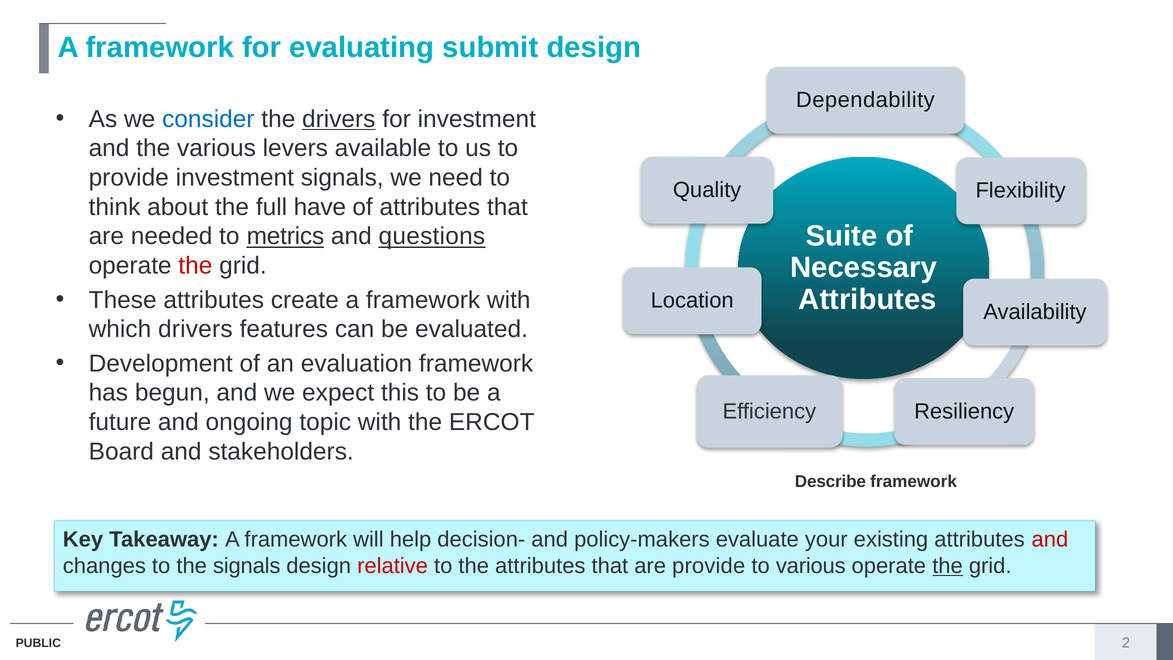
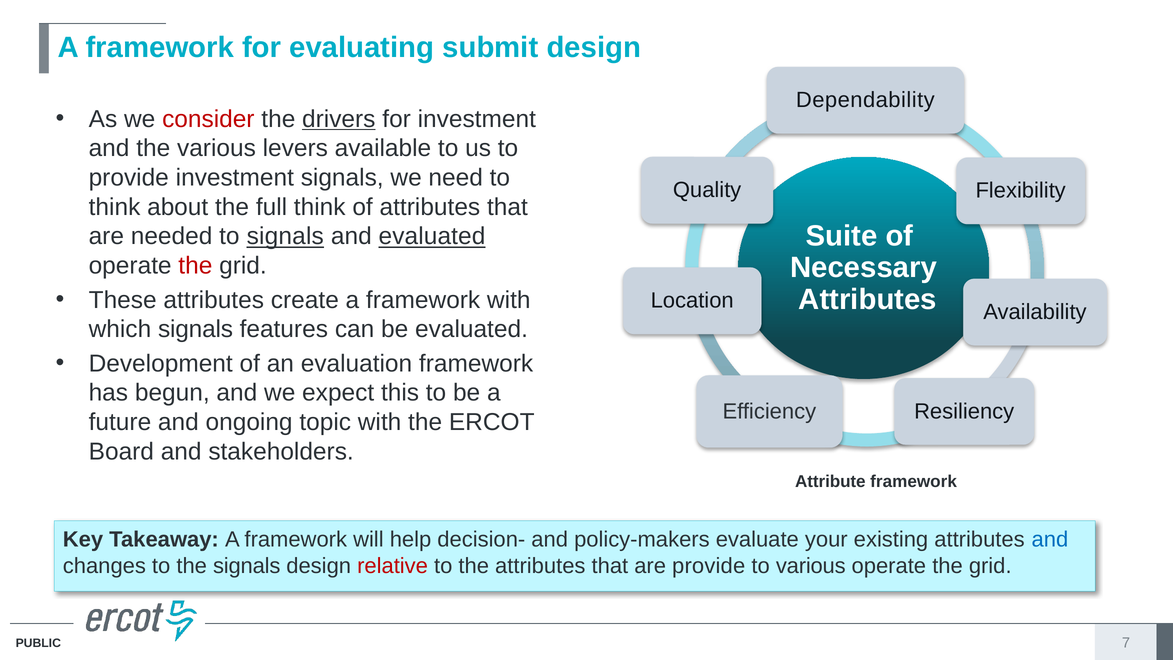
consider colour: blue -> red (208, 119)
full have: have -> think (320, 207)
to metrics: metrics -> signals (285, 236)
and questions: questions -> evaluated (432, 236)
which drivers: drivers -> signals (196, 329)
Describe: Describe -> Attribute (830, 481)
and colour: red -> blue (1050, 540)
the underline: present -> none (948, 566)
2: 2 -> 7 (1126, 643)
